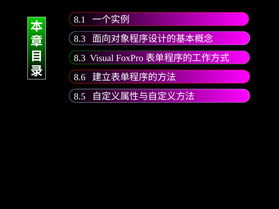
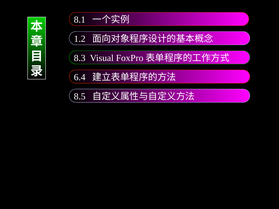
8.3: 8.3 -> 1.2 (80, 39)
8.6: 8.6 -> 6.4 (80, 77)
